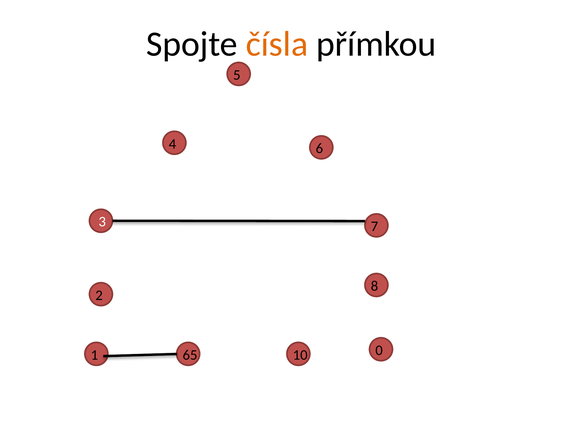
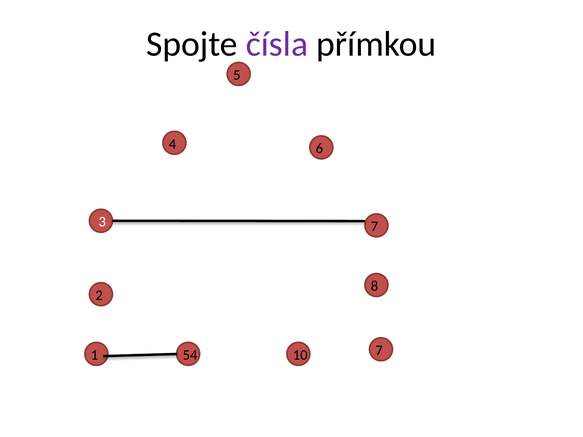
čísla colour: orange -> purple (277, 44)
65: 65 -> 54 (190, 355)
10 0: 0 -> 7 (379, 351)
